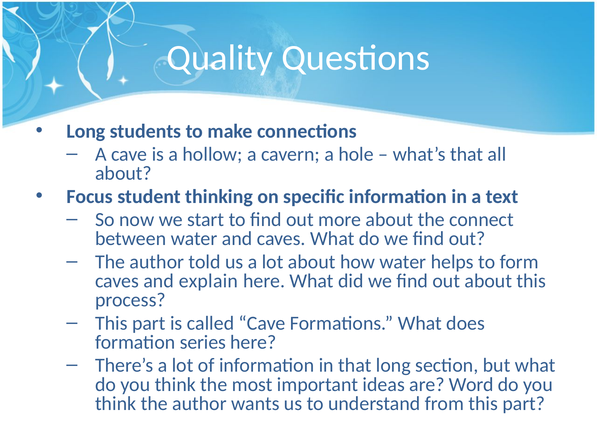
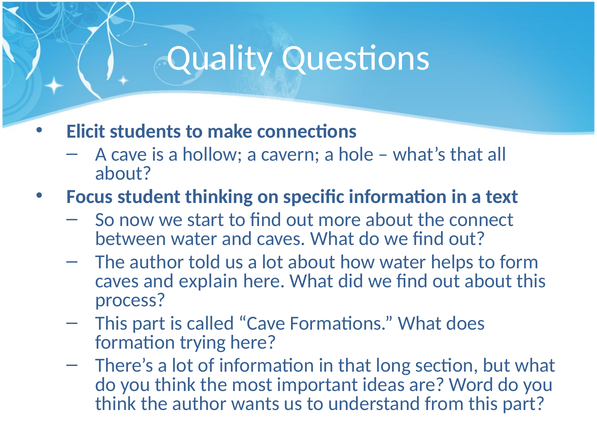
Long: Long -> Elicit (86, 131)
series: series -> trying (203, 342)
